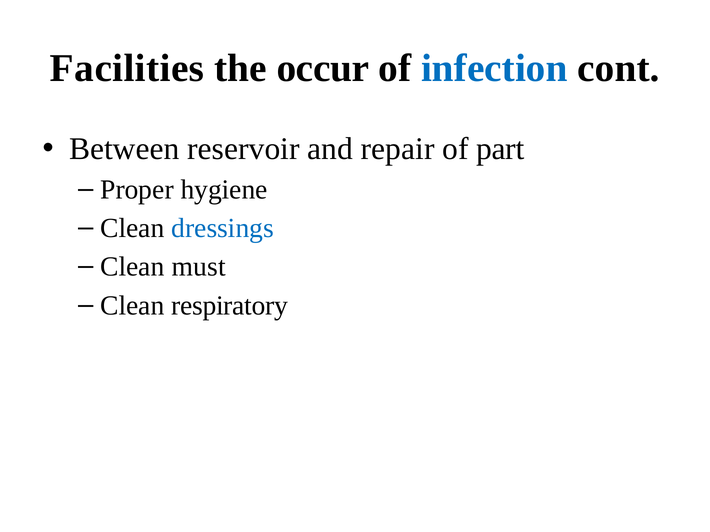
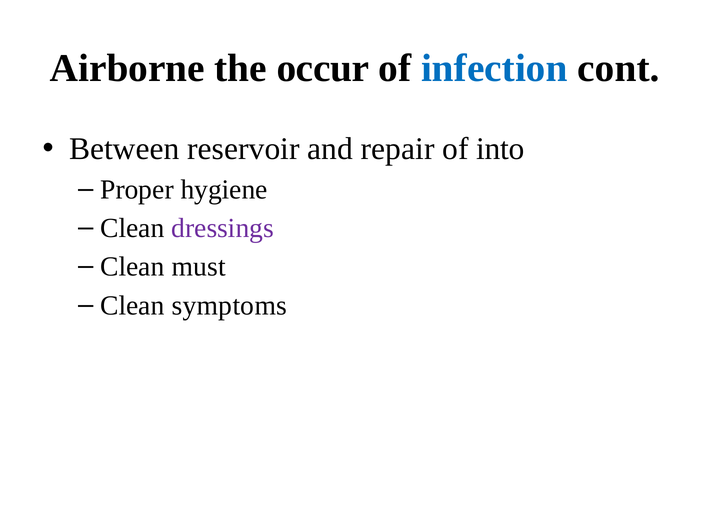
Facilities: Facilities -> Airborne (127, 68)
part: part -> into (500, 149)
dressings colour: blue -> purple (223, 228)
respiratory: respiratory -> symptoms (229, 306)
